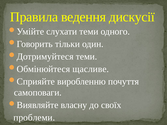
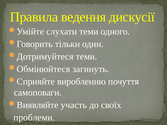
щасливе: щасливе -> загинуть (91, 69)
власну: власну -> участь (74, 105)
